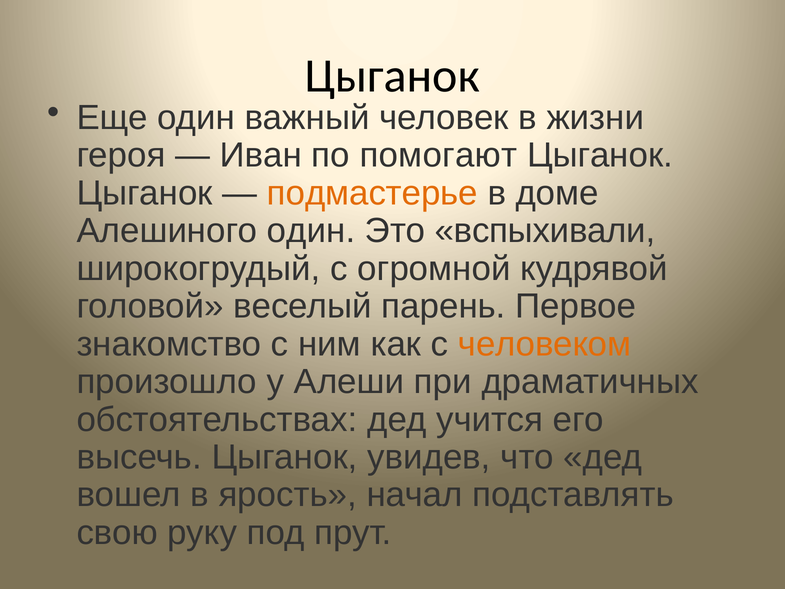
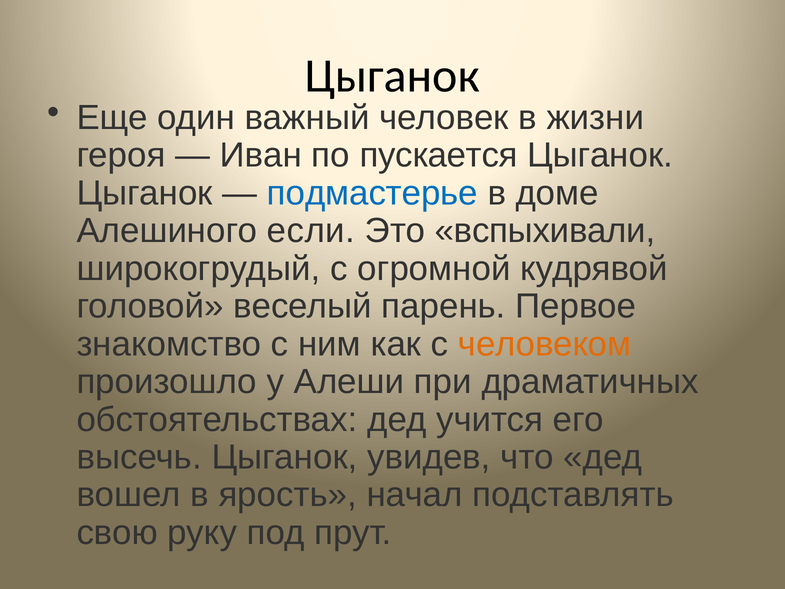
помогают: помогают -> пускается (439, 155)
подмастерье colour: orange -> blue (372, 193)
Алешиного один: один -> если (311, 231)
